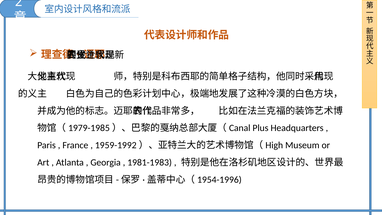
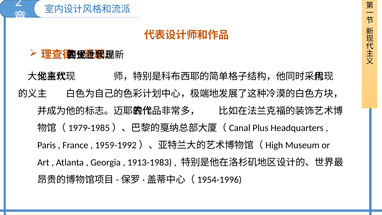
1981-1983: 1981-1983 -> 1913-1983 (150, 162)
